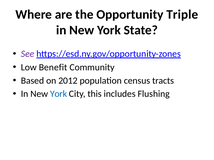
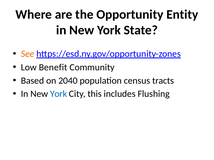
Triple: Triple -> Entity (182, 14)
See colour: purple -> orange (28, 54)
2012: 2012 -> 2040 (68, 81)
